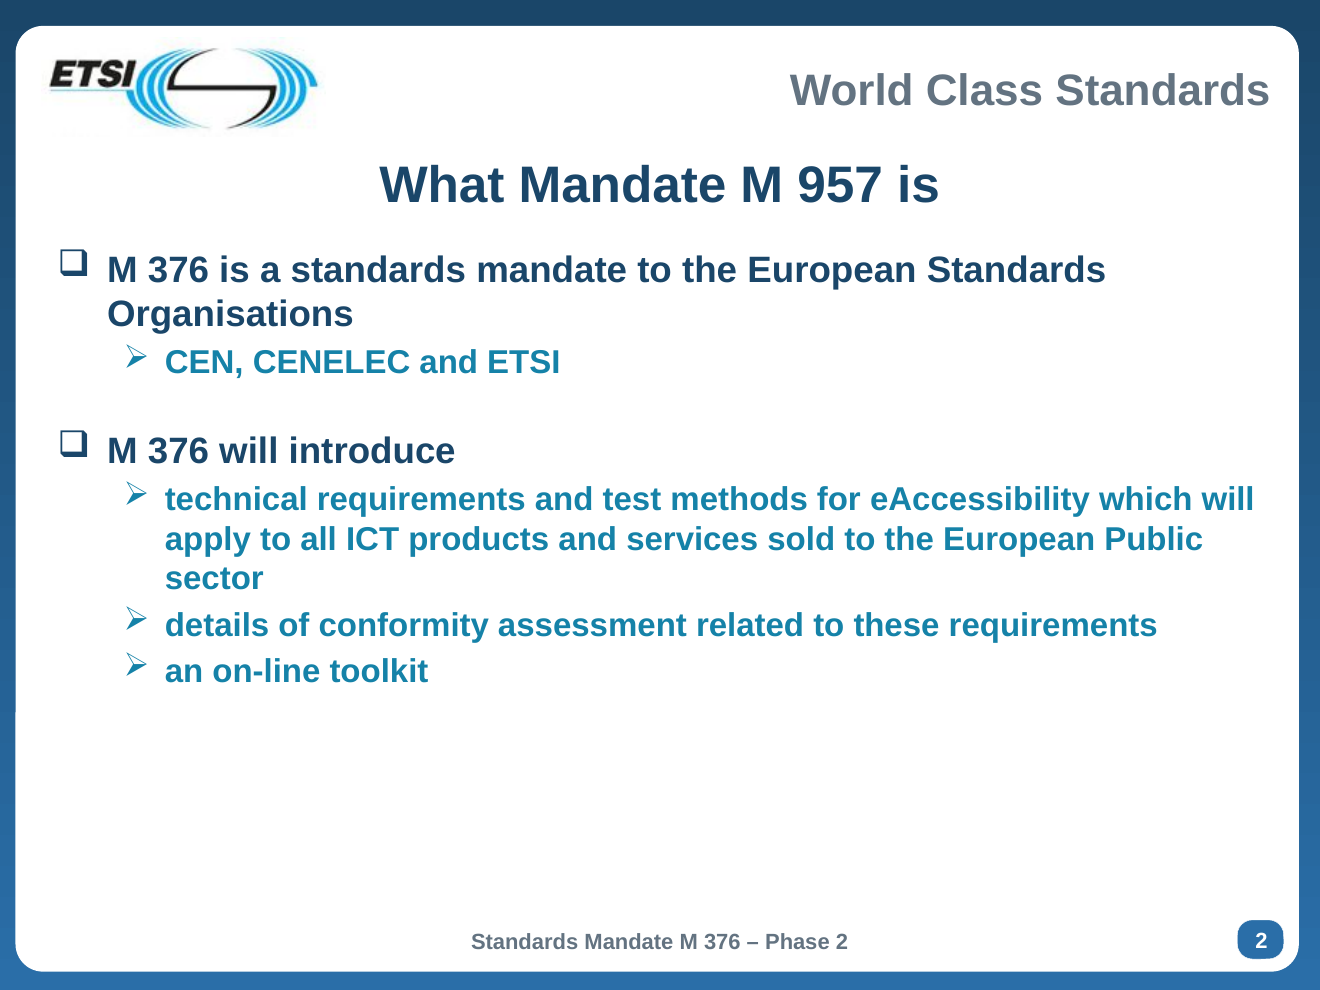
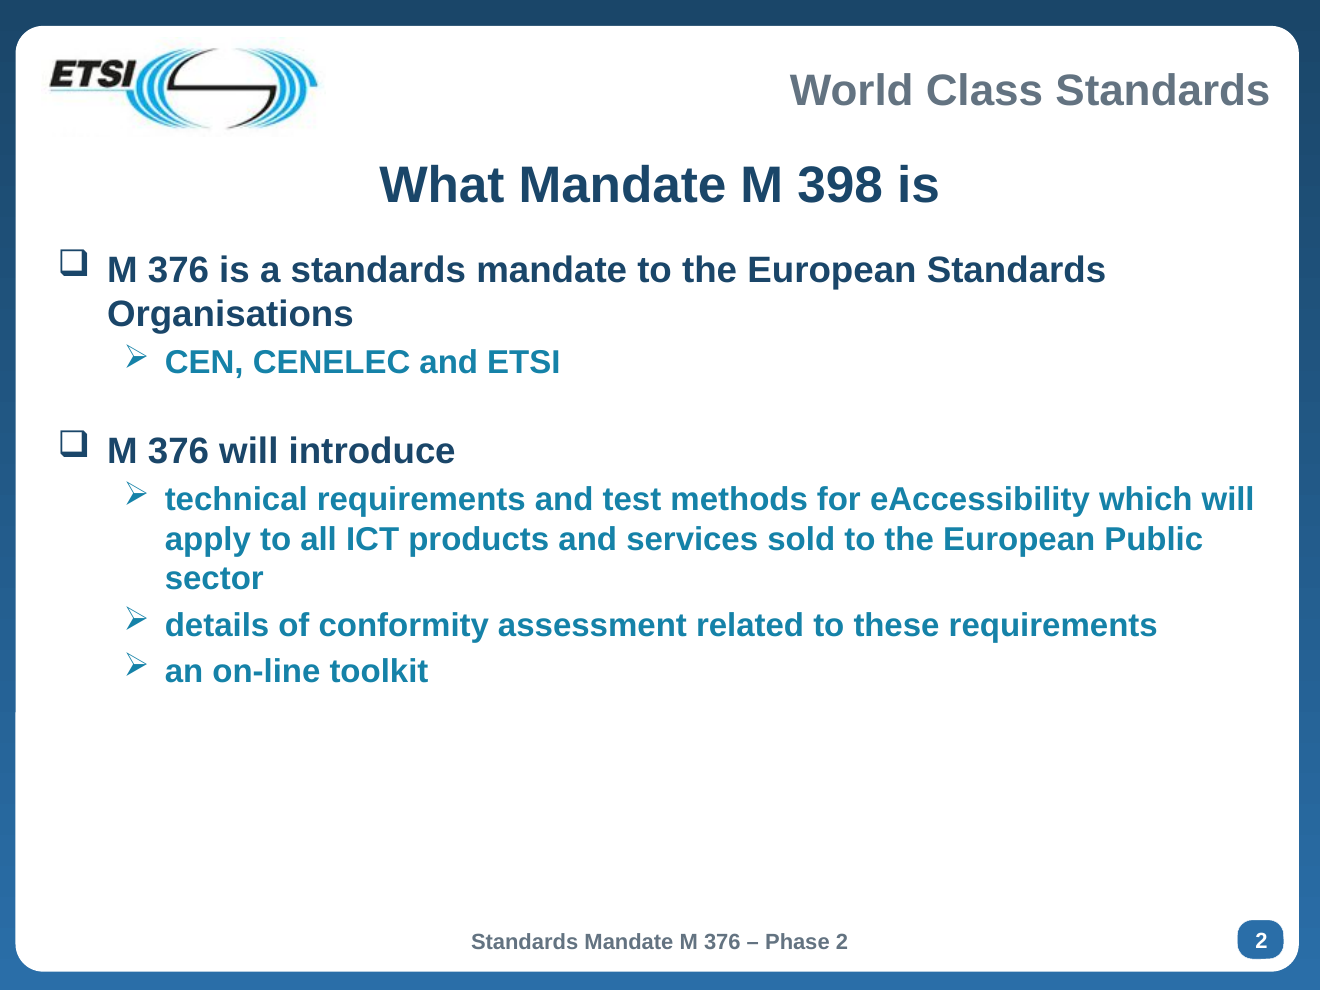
957: 957 -> 398 (840, 185)
